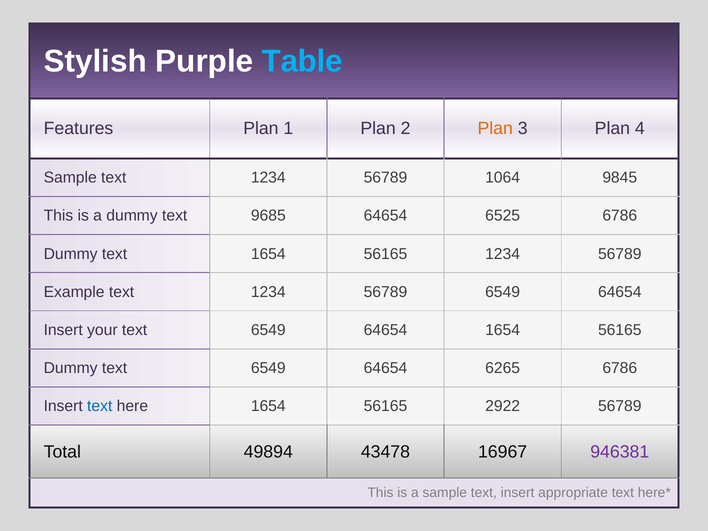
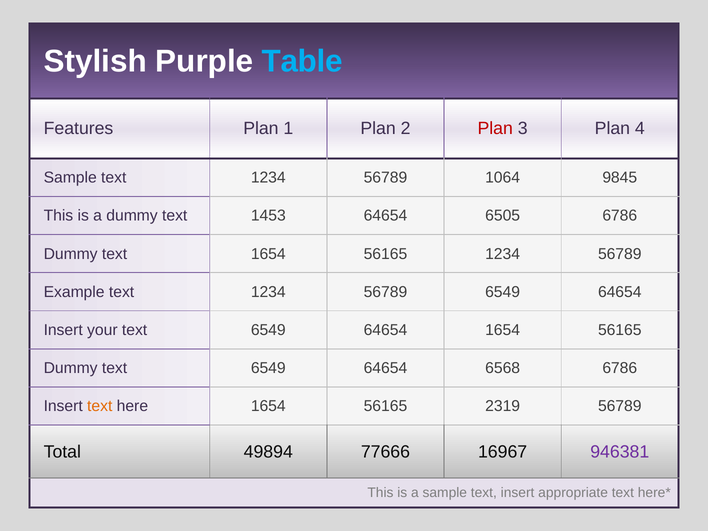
Plan colour: orange -> red (495, 129)
9685: 9685 -> 1453 (268, 216)
6525: 6525 -> 6505 (503, 216)
6265: 6265 -> 6568 (503, 368)
text colour: blue -> orange (100, 406)
2922: 2922 -> 2319 (503, 406)
43478: 43478 -> 77666 (385, 452)
